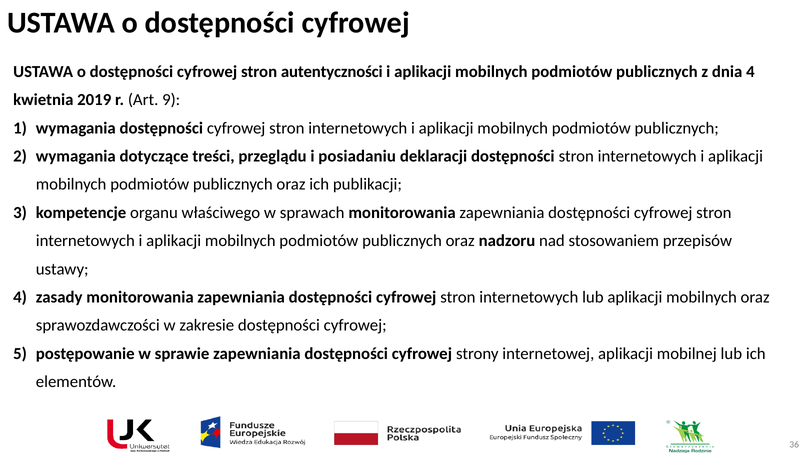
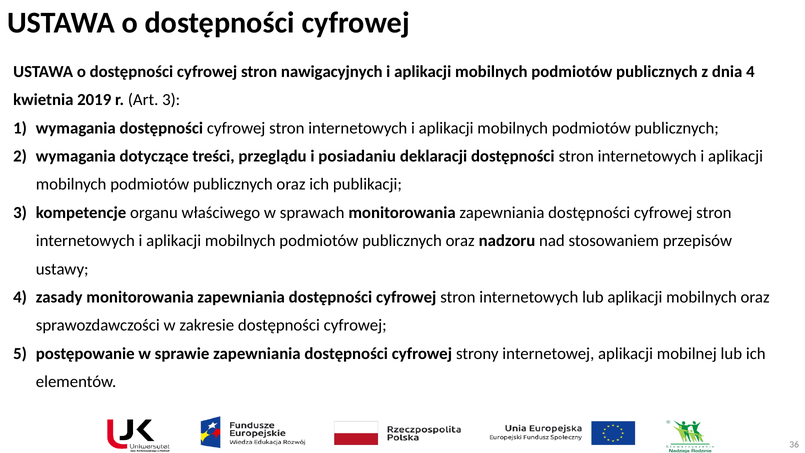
autentyczności: autentyczności -> nawigacyjnych (332, 72)
Art 9: 9 -> 3 (171, 100)
